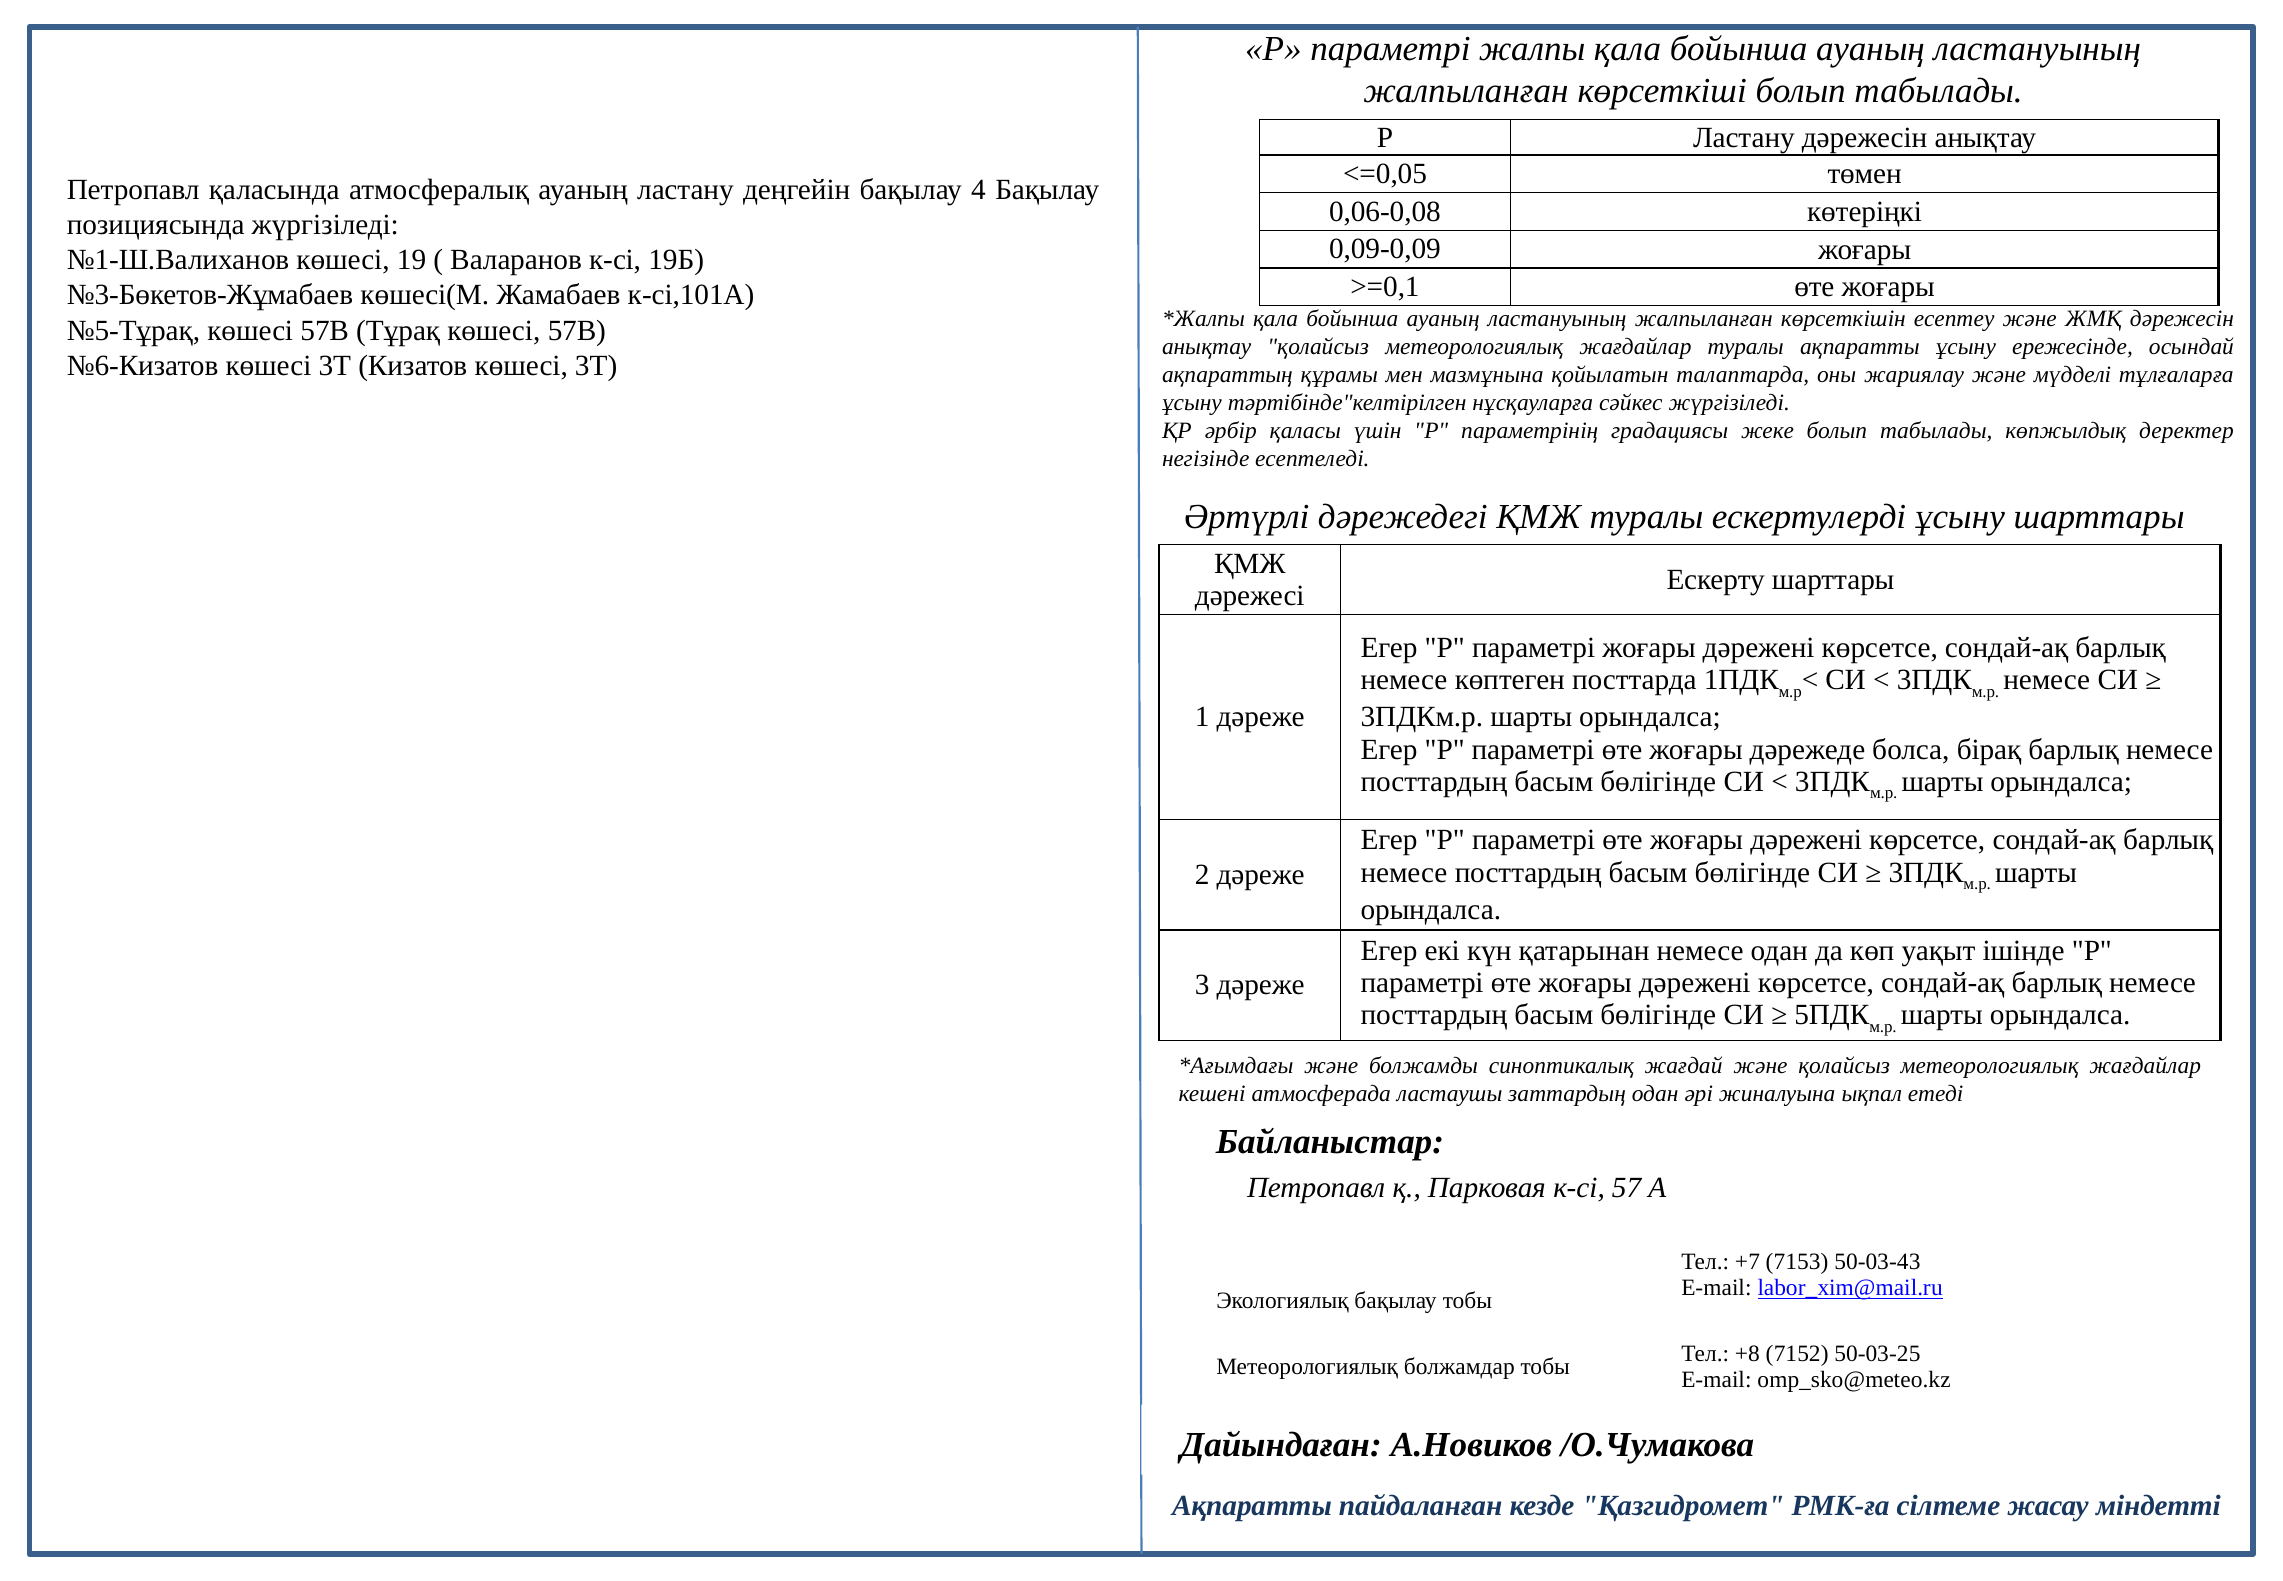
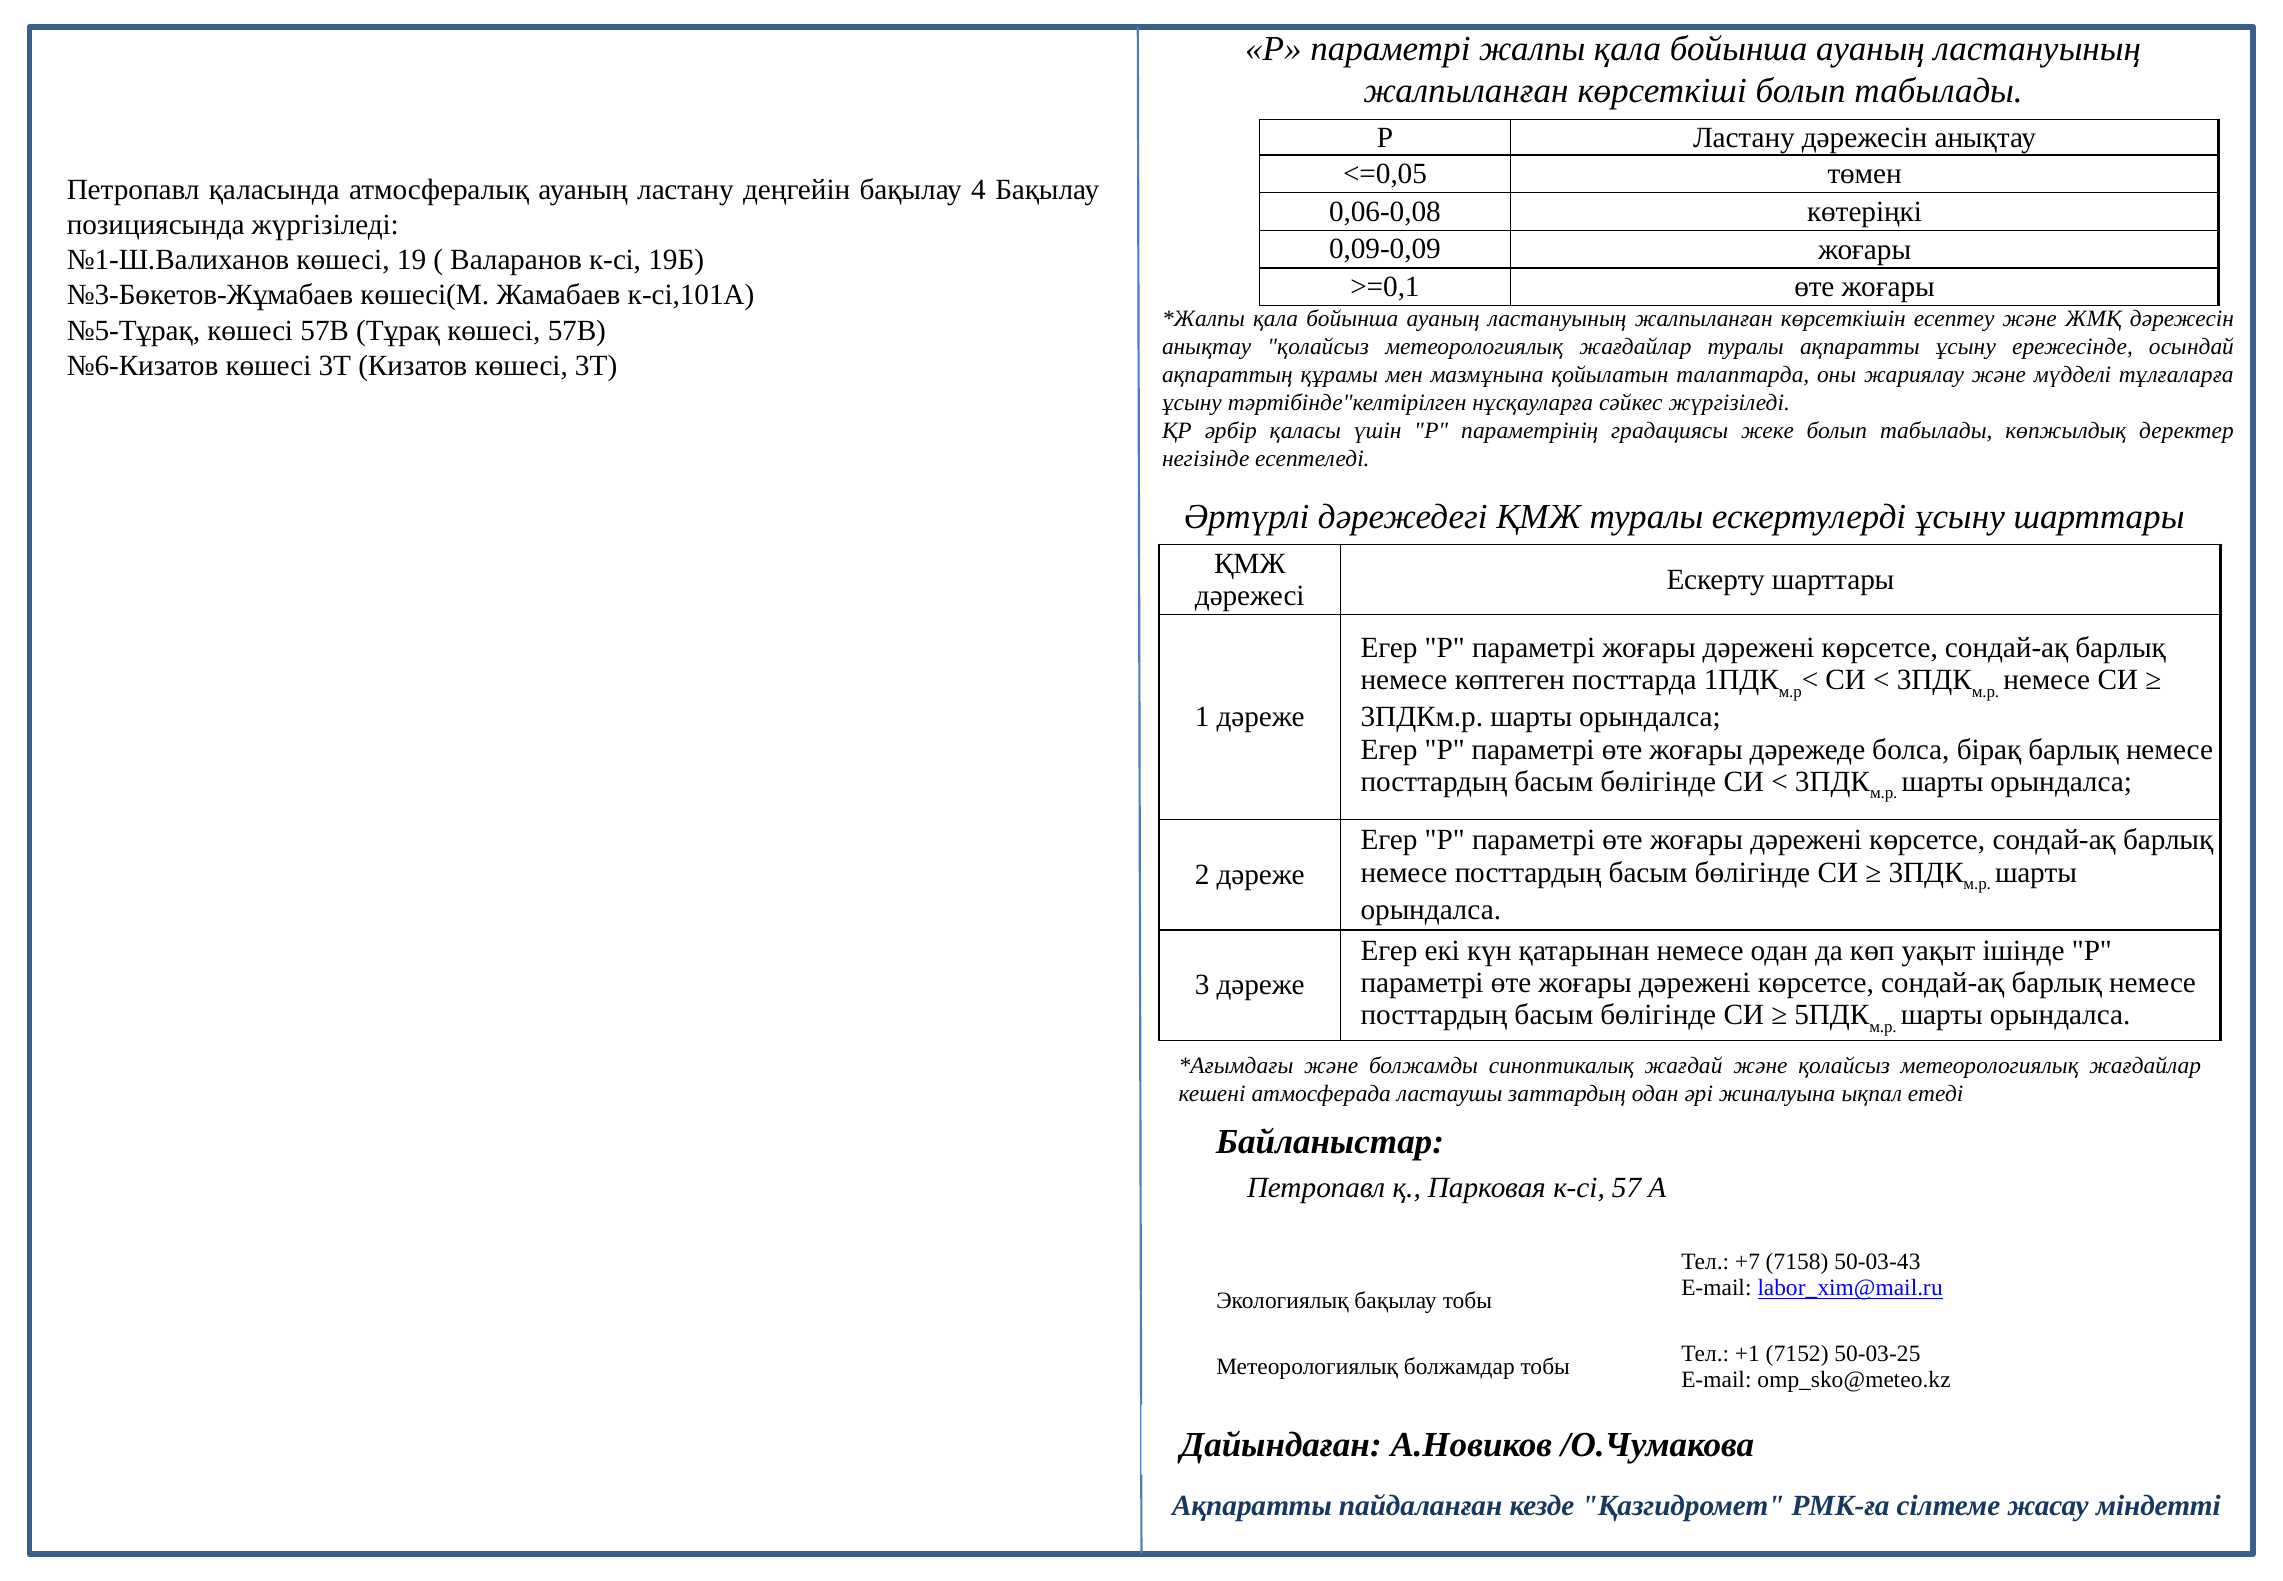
7153: 7153 -> 7158 (1797, 1262)
+8: +8 -> +1 (1747, 1353)
